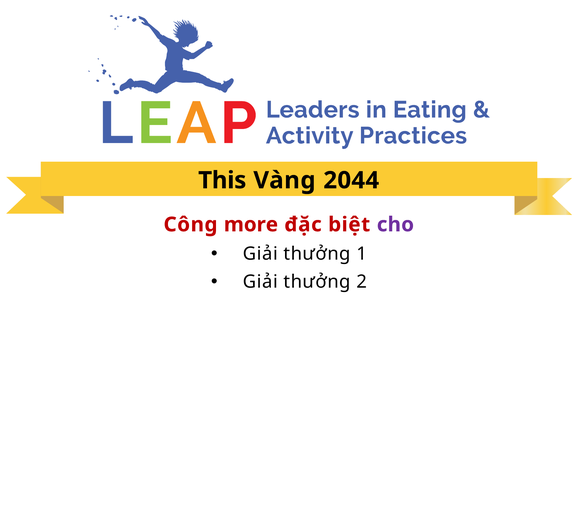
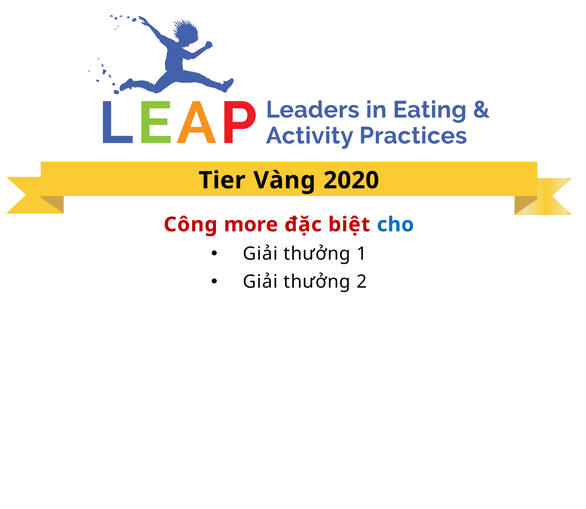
This: This -> Tier (222, 181)
2044: 2044 -> 2020 (351, 181)
cho colour: purple -> blue (395, 225)
